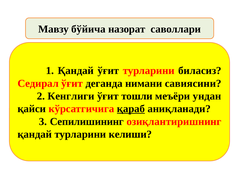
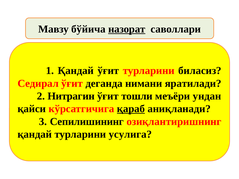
назорат underline: none -> present (127, 29)
савиясини: савиясини -> яратилади (193, 83)
Кенглиги: Кенглиги -> Нитрагин (71, 96)
келиши: келиши -> усулига (130, 134)
